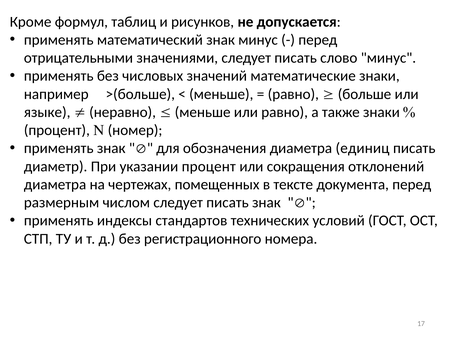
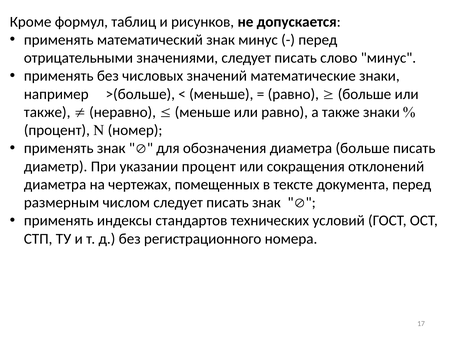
языке: языке -> также (47, 112)
диаметра единиц: единиц -> больше (363, 148)
